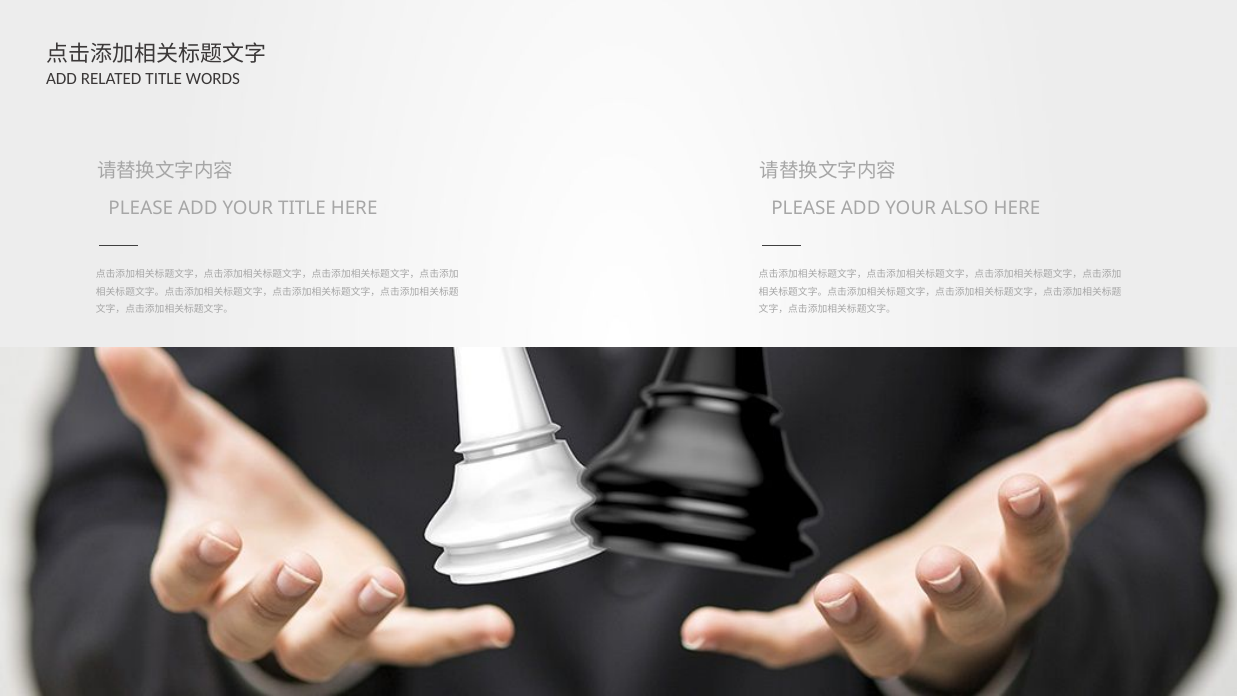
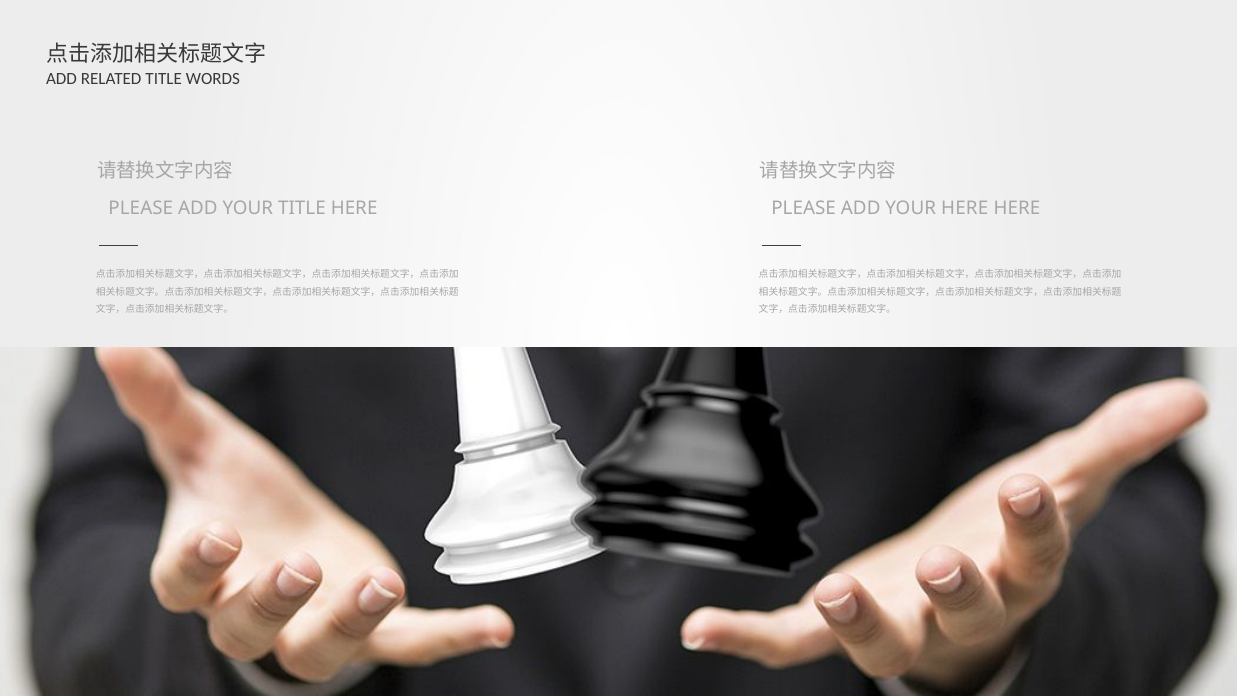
YOUR ALSO: ALSO -> HERE (965, 208)
